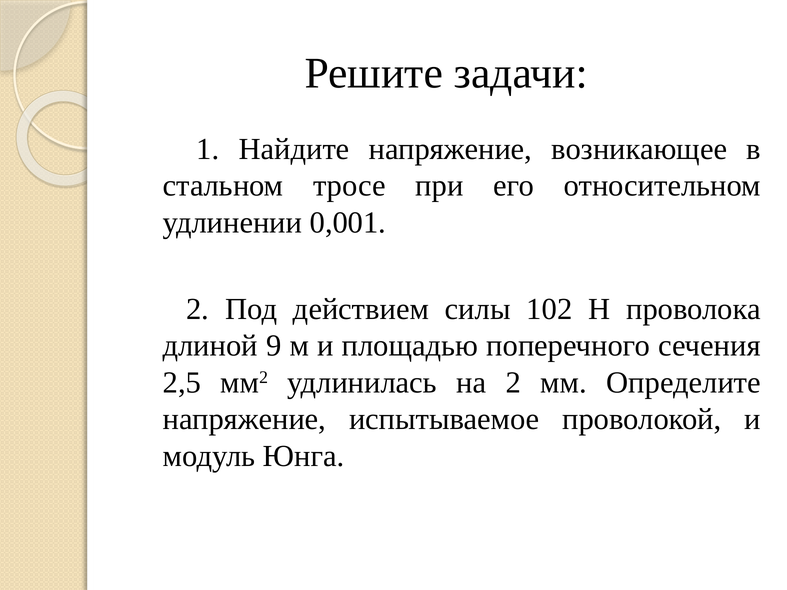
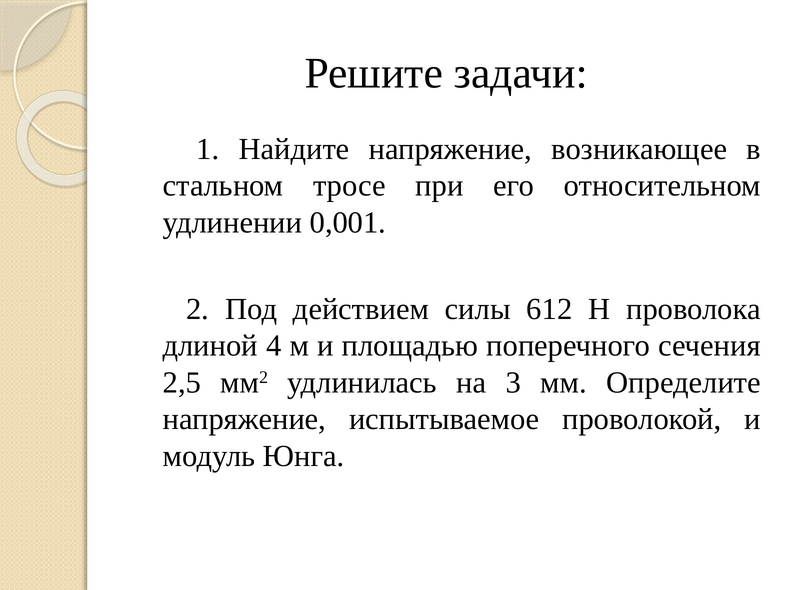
102: 102 -> 612 (549, 309)
9: 9 -> 4 (274, 346)
на 2: 2 -> 3 (513, 383)
